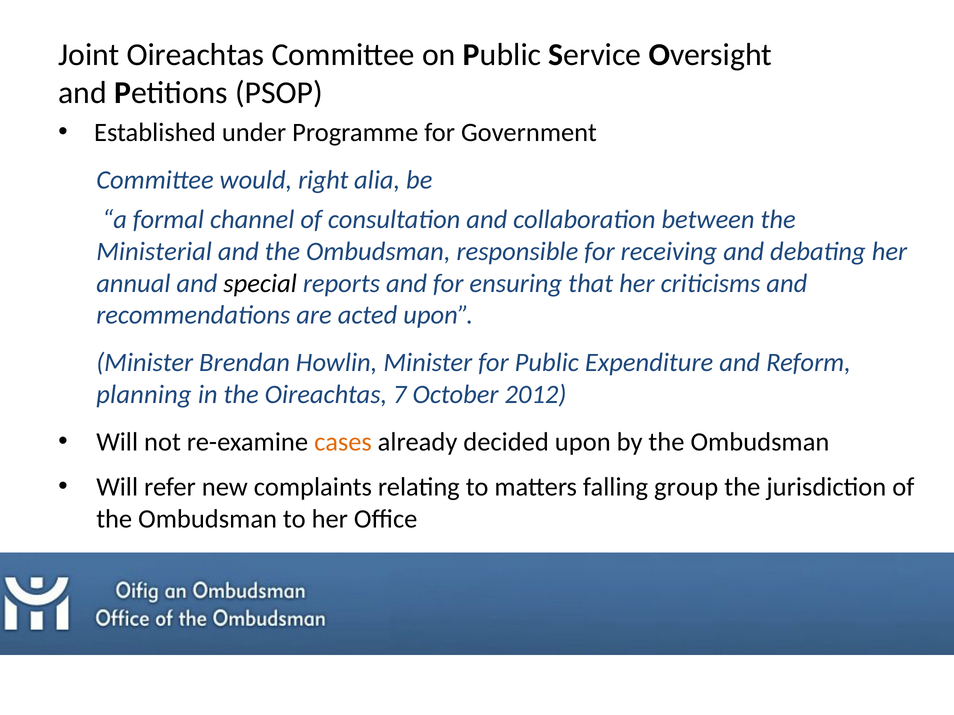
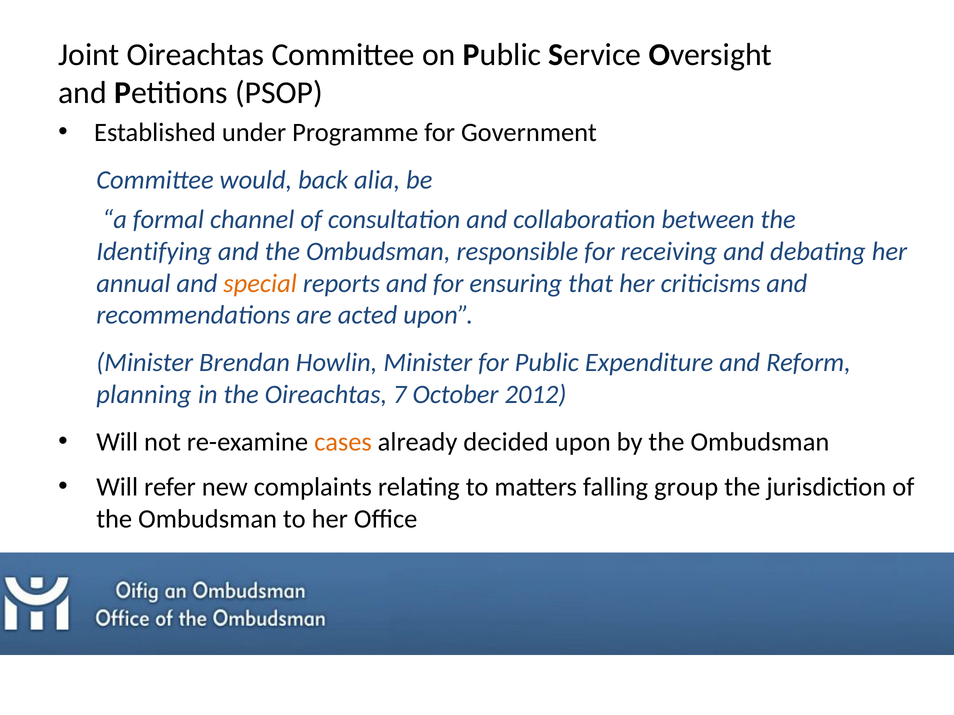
right: right -> back (323, 180)
Ministerial: Ministerial -> Identifying (154, 252)
special colour: black -> orange (260, 283)
